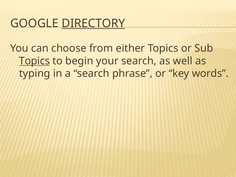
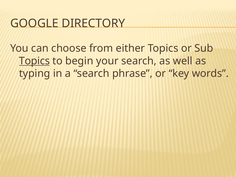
DIRECTORY underline: present -> none (93, 23)
